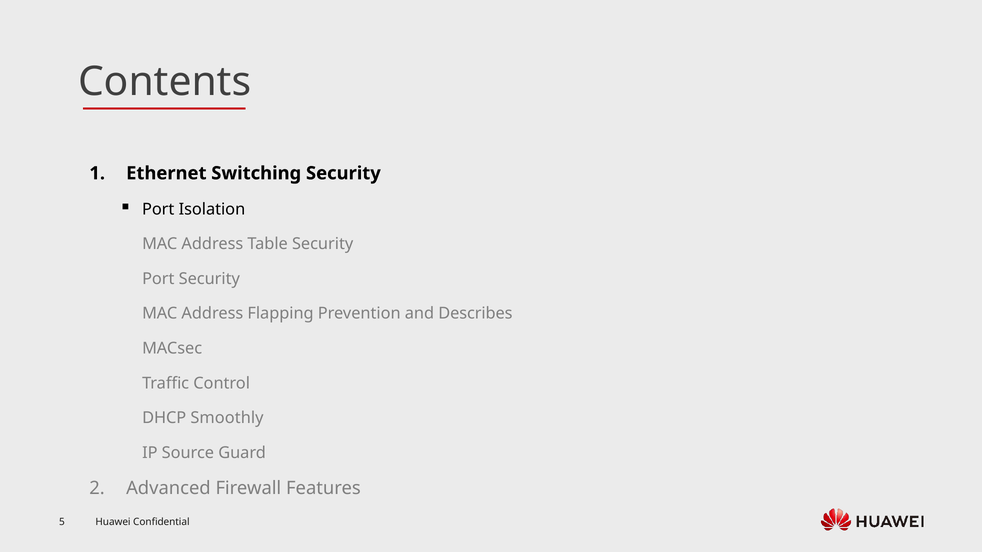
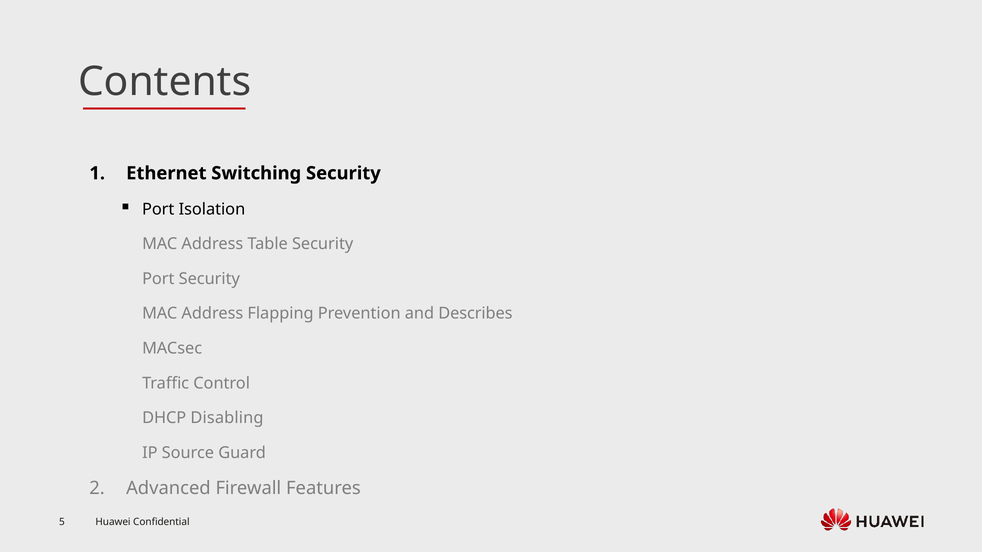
Smoothly: Smoothly -> Disabling (227, 418)
